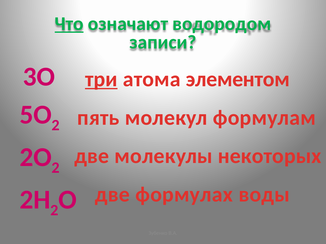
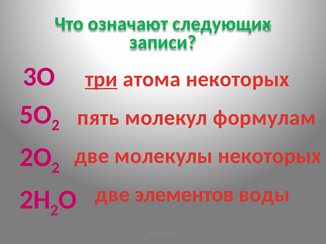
Что underline: present -> none (69, 24)
водородом: водородом -> следующих (222, 24)
атома элементом: элементом -> некоторых (238, 79)
формулах: формулах -> элементов (184, 195)
